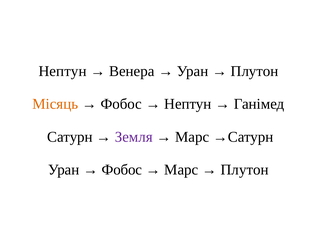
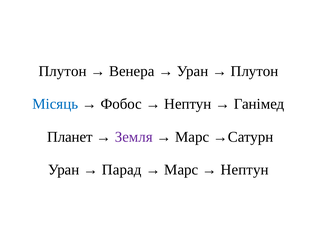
Нептун: Нептун -> Плутон (63, 71)
Місяць colour: orange -> blue (55, 104)
Сатурн: Сатурн -> Планет (70, 137)
Фобос: Фобос -> Парад (122, 169)
Плутон: Плутон -> Нептун (245, 169)
